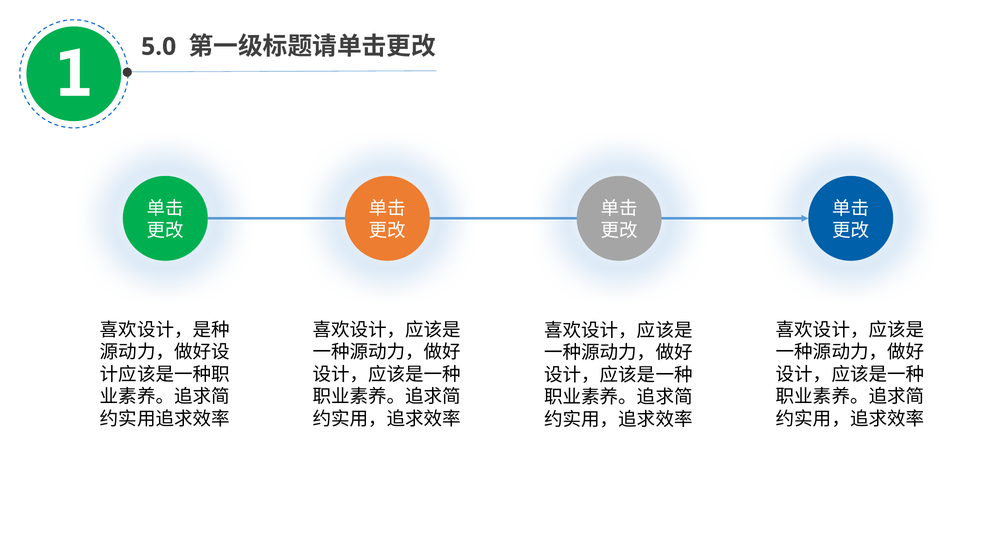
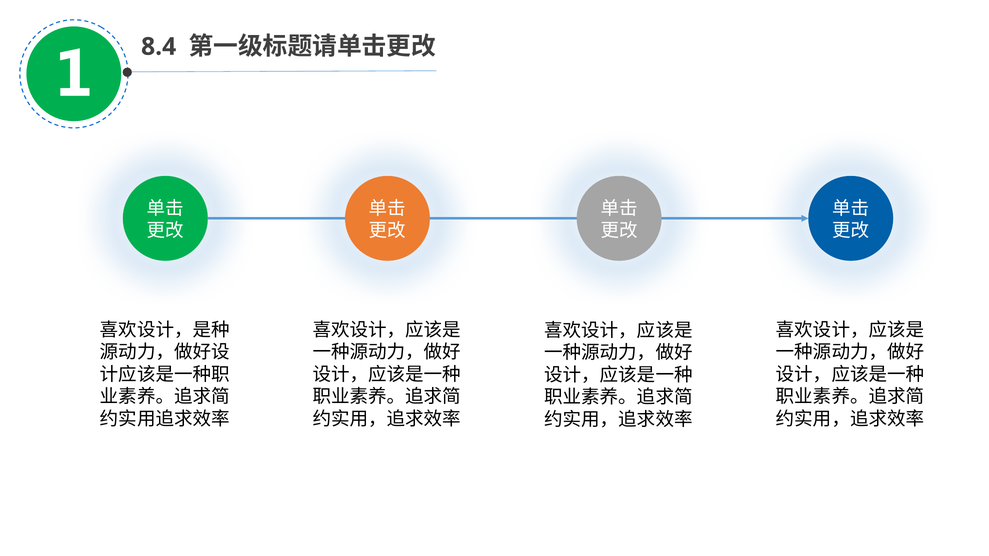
5.0: 5.0 -> 8.4 (159, 47)
